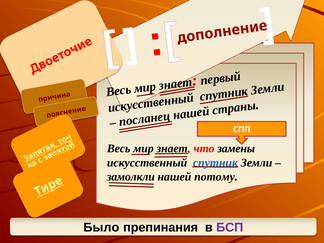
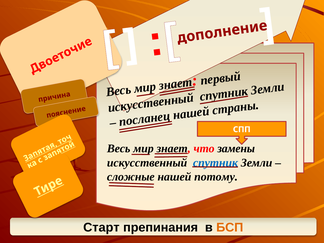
замолкли: замолкли -> сложные (131, 177)
Было: Было -> Старт (101, 227)
БСП colour: purple -> orange (230, 227)
